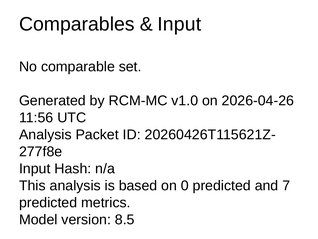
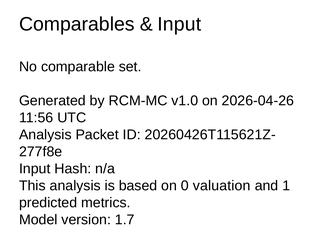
0 predicted: predicted -> valuation (222, 185)
7: 7 -> 1 (286, 185)
8.5: 8.5 -> 1.7 (125, 219)
